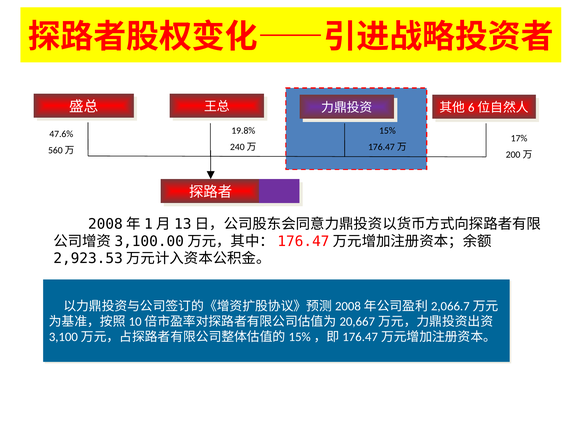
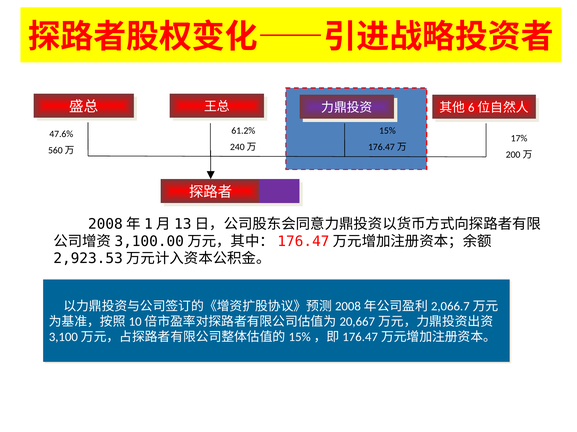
19.8%: 19.8% -> 61.2% (243, 131)
